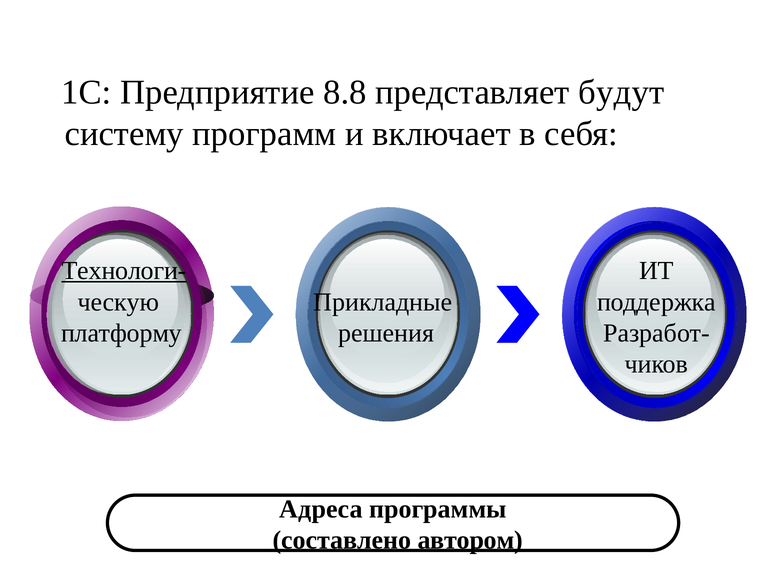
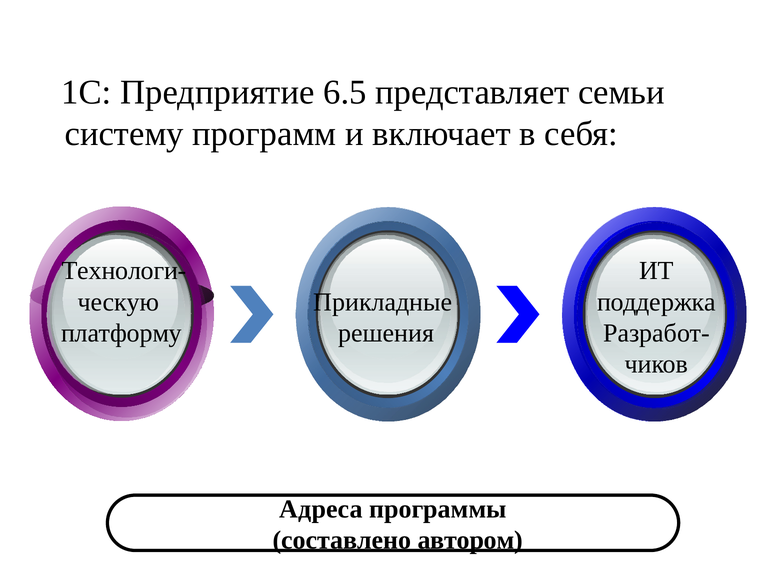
8.8: 8.8 -> 6.5 (345, 92)
будут: будут -> семьи (621, 92)
Технологи- underline: present -> none (124, 271)
